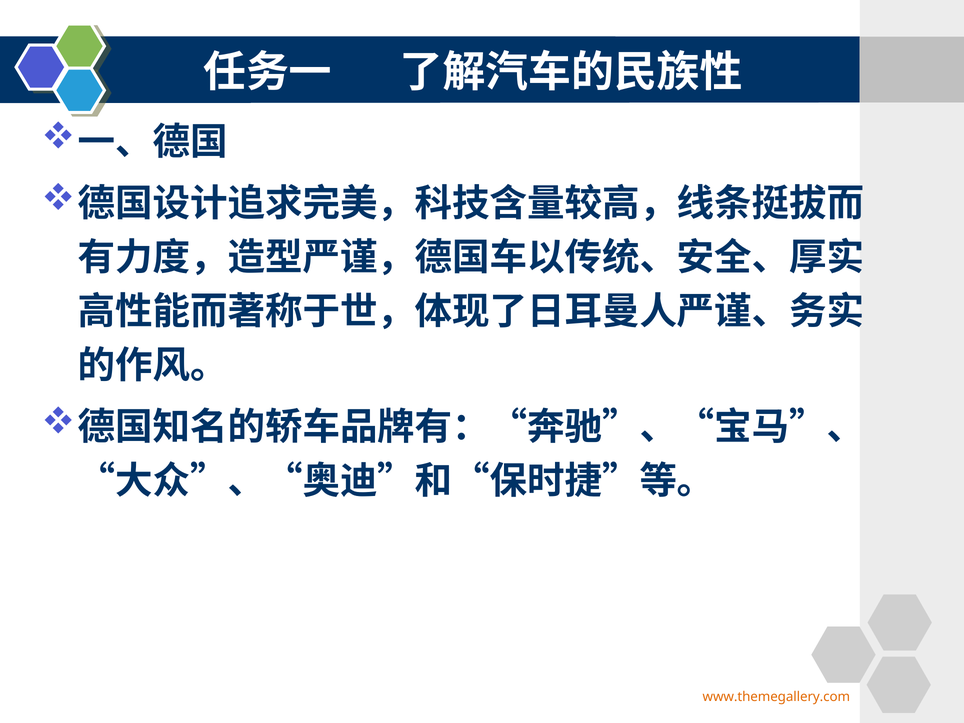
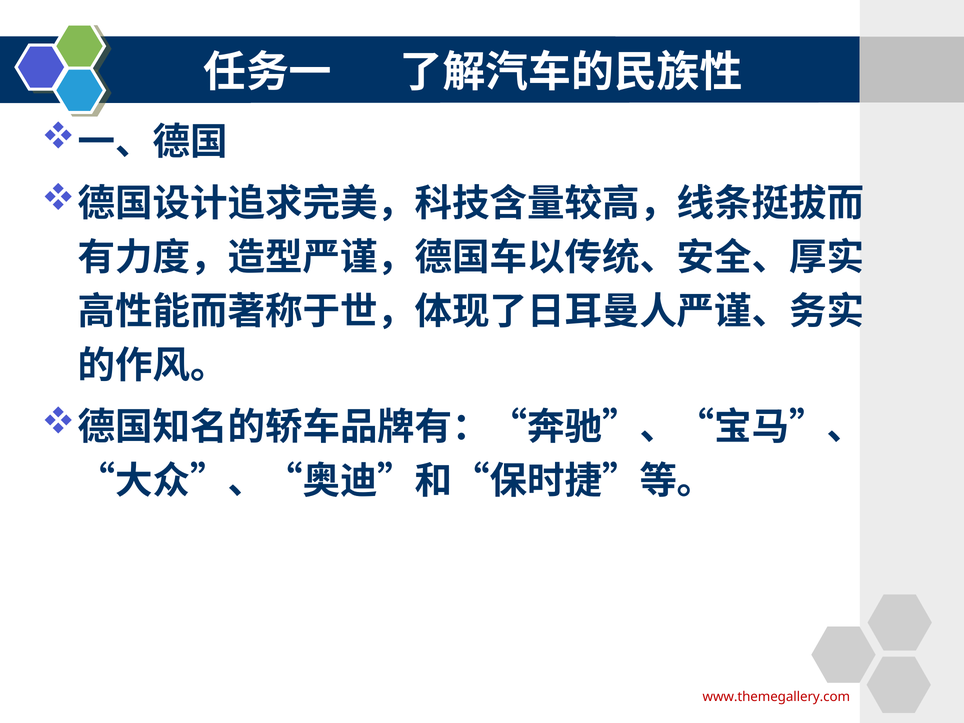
www.themegallery.com colour: orange -> red (776, 697)
